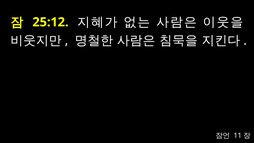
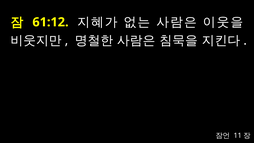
25:12: 25:12 -> 61:12 (50, 22)
